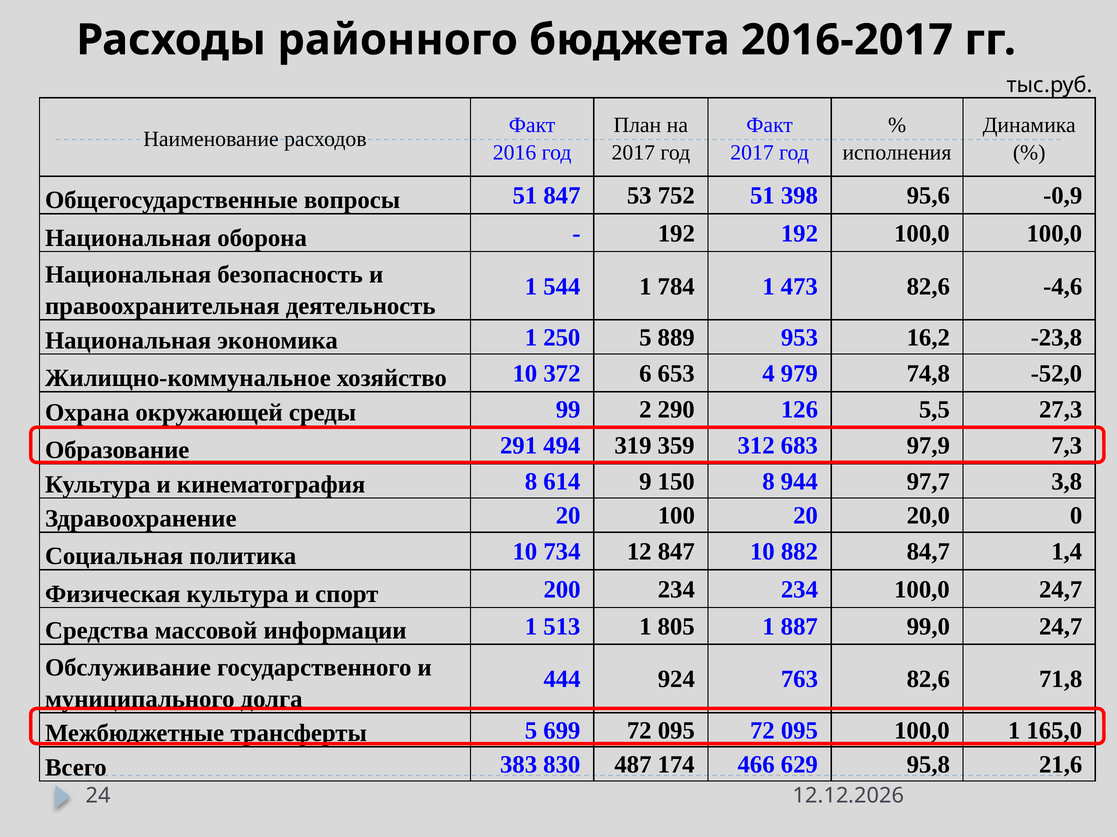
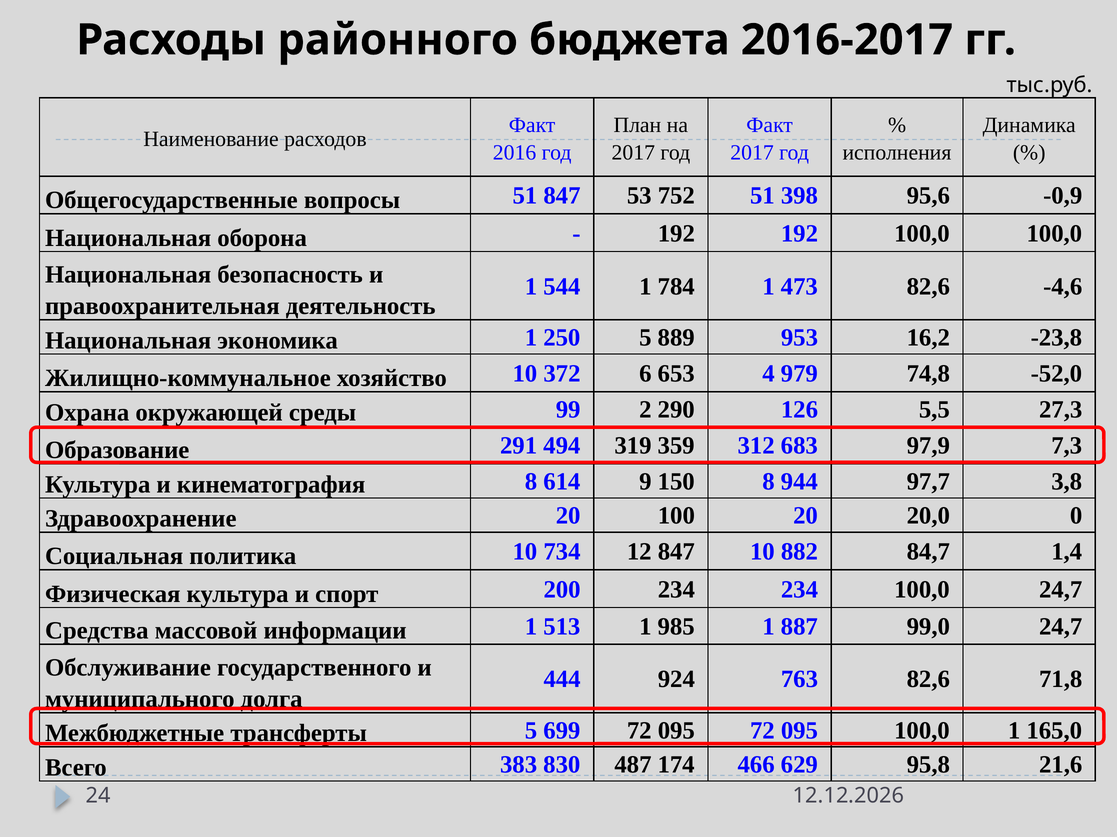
805: 805 -> 985 (676, 627)
